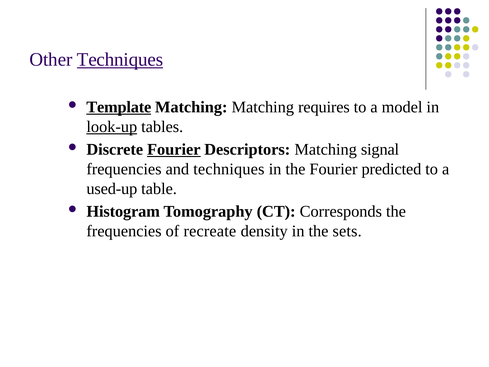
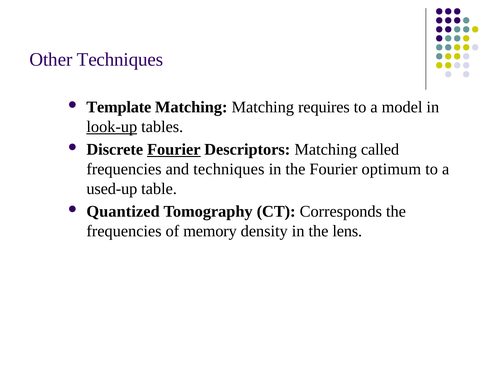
Techniques underline: present -> none (120, 60)
Template underline: present -> none (119, 107)
signal: signal -> called (380, 149)
predicted: predicted -> optimum (391, 169)
Histogram: Histogram -> Quantized (123, 211)
recreate: recreate -> memory (210, 231)
sets: sets -> lens (347, 231)
